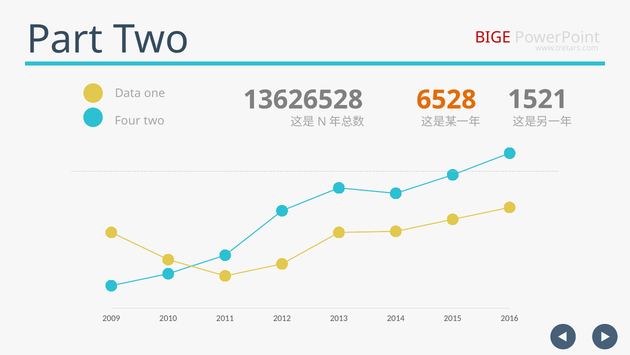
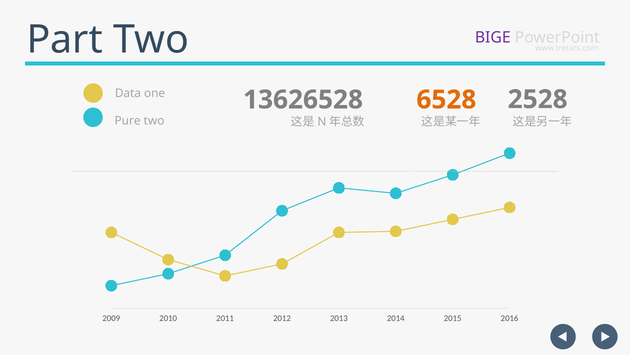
BIGE colour: red -> purple (493, 38)
1521: 1521 -> 2528 (538, 99)
Four: Four -> Pure (128, 121)
